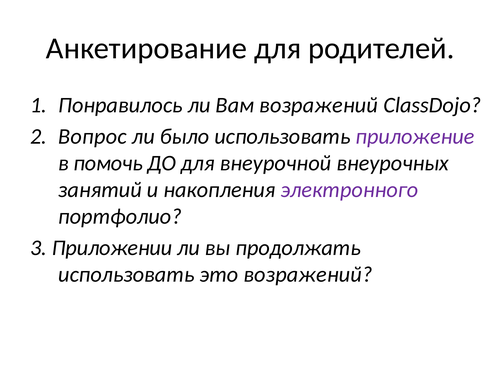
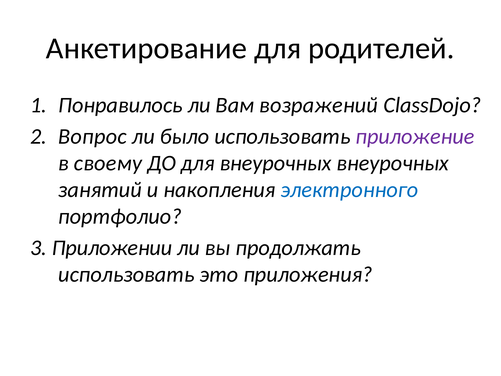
помочь: помочь -> своему (108, 163)
для внеурочной: внеурочной -> внеурочных (276, 163)
электронного colour: purple -> blue (349, 190)
это возражений: возражений -> приложения (308, 274)
